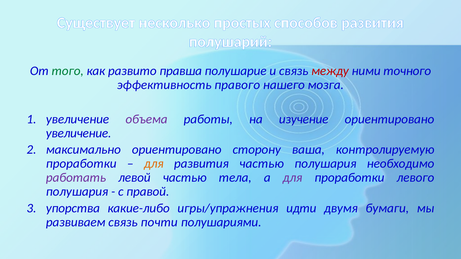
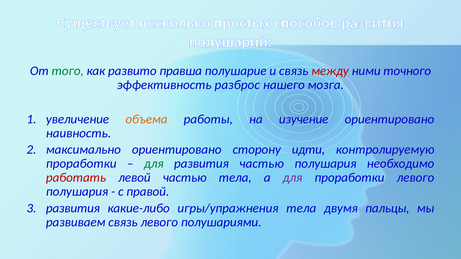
правого: правого -> разброс (237, 85)
объема colour: purple -> orange (146, 119)
увеличение: увеличение -> наивность (79, 133)
ваша: ваша -> идти (308, 150)
для colour: orange -> green (154, 164)
работать colour: purple -> red (76, 178)
упорства: упорства -> развития (73, 208)
игры/упражнения идти: идти -> тела (301, 208)
бумаги: бумаги -> пальцы (387, 208)
связь почти: почти -> левого (159, 222)
